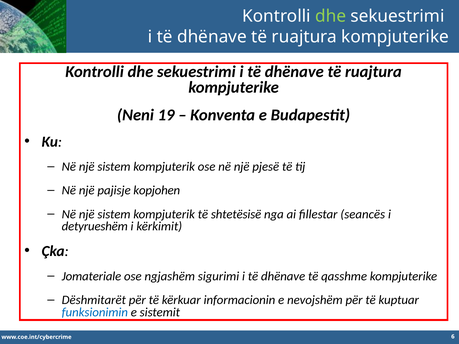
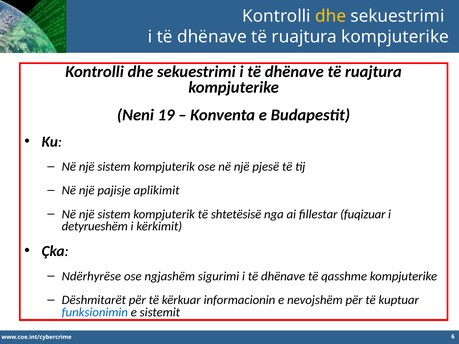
dhe colour: light green -> yellow (331, 16)
kopjohen: kopjohen -> aplikimit (157, 191)
seancës: seancës -> fuqizuar (363, 214)
Jomateriale: Jomateriale -> Ndërhyrëse (91, 276)
